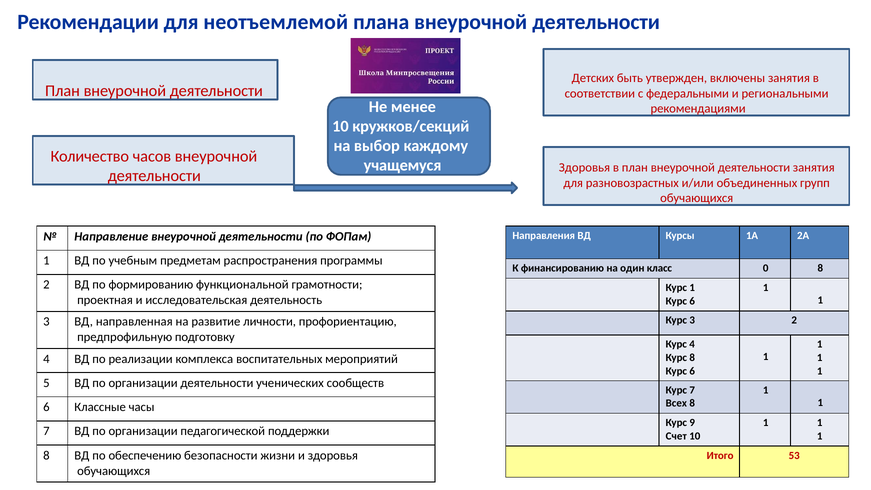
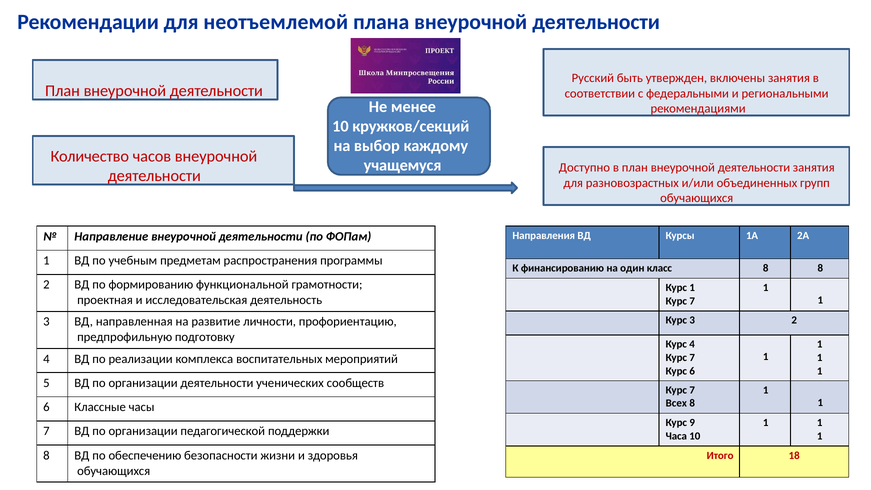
Детских: Детских -> Русский (593, 78)
учащемуся Здоровья: Здоровья -> Доступно (584, 168)
класс 0: 0 -> 8 (766, 268)
6: 6 -> 7 (692, 301)
8: 8 -> 7 (692, 358)
Счет: Счет -> Часа (676, 436)
53: 53 -> 18 (794, 455)
